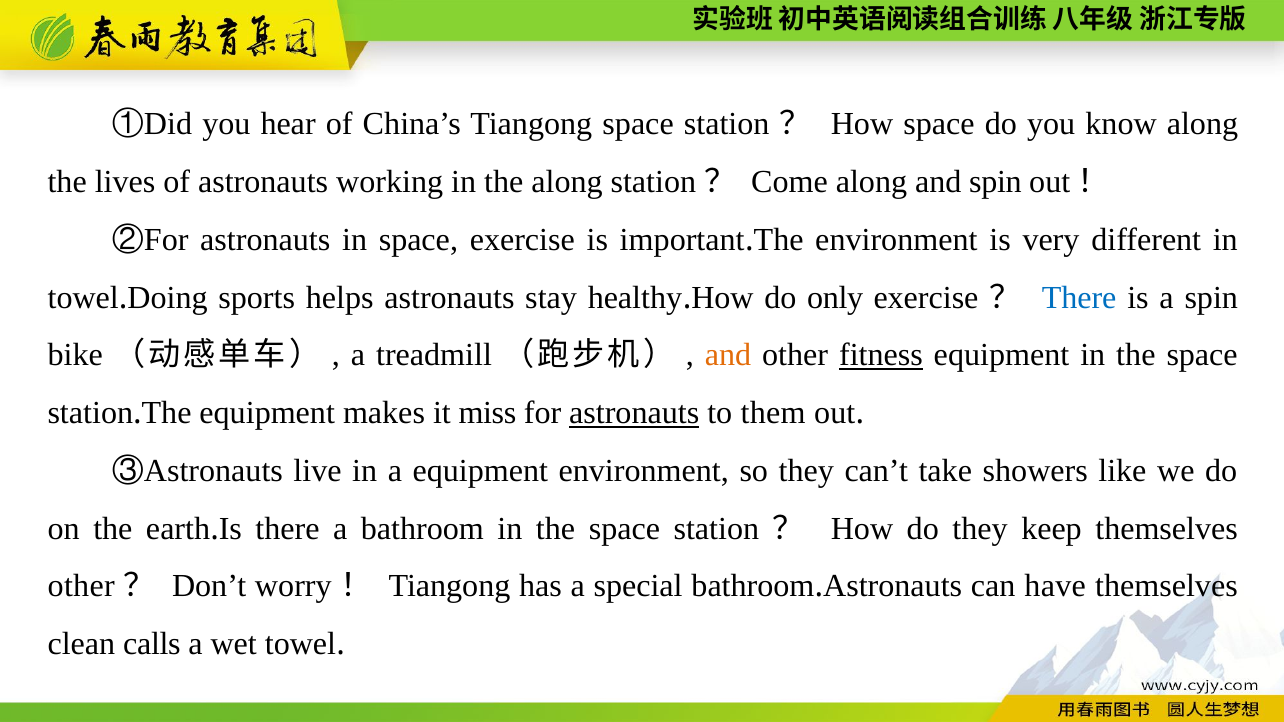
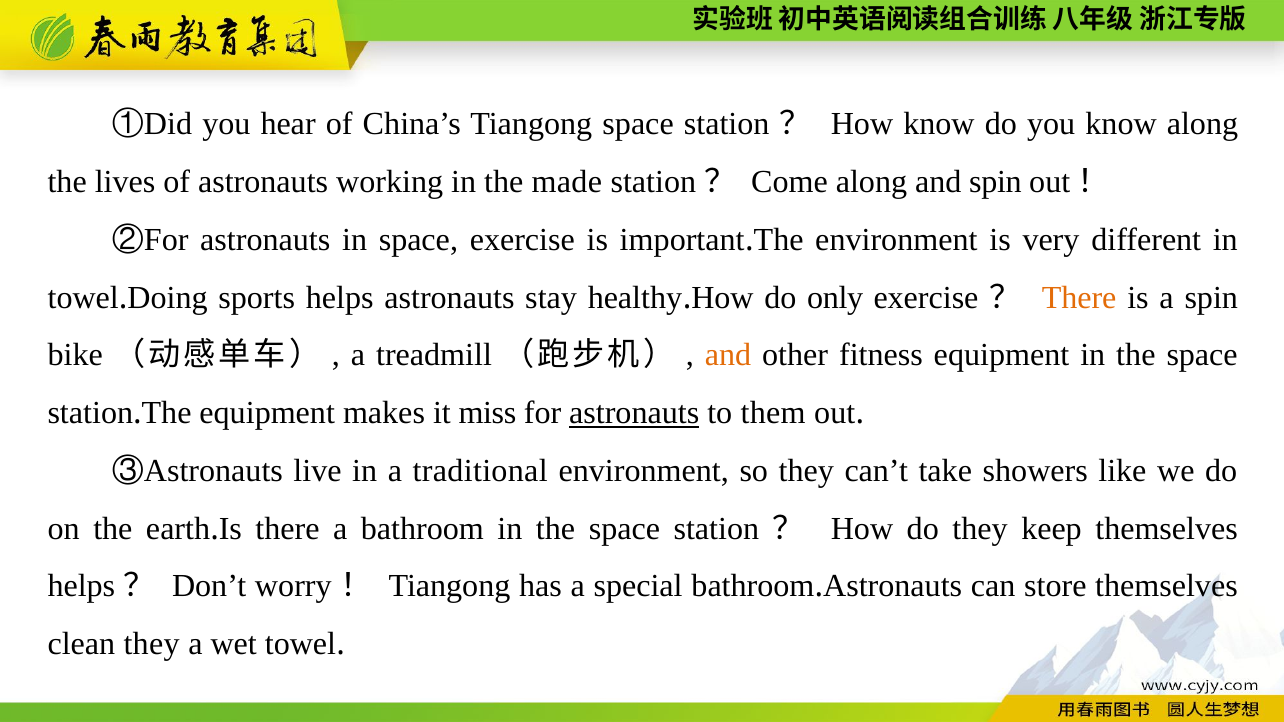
How space: space -> know (939, 124)
the along: along -> made (567, 182)
There colour: blue -> orange (1079, 298)
fitness underline: present -> none (881, 355)
a equipment: equipment -> traditional (480, 471)
other: other -> helps (81, 587)
have: have -> store (1055, 587)
clean calls: calls -> they (152, 644)
